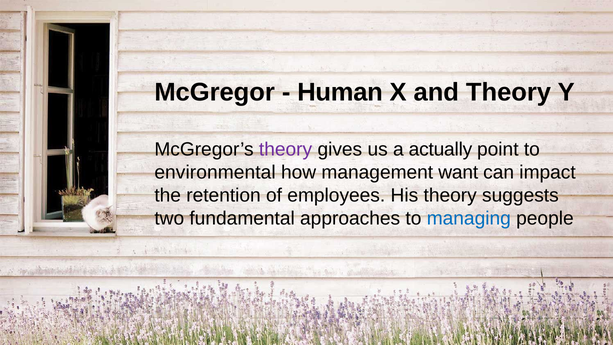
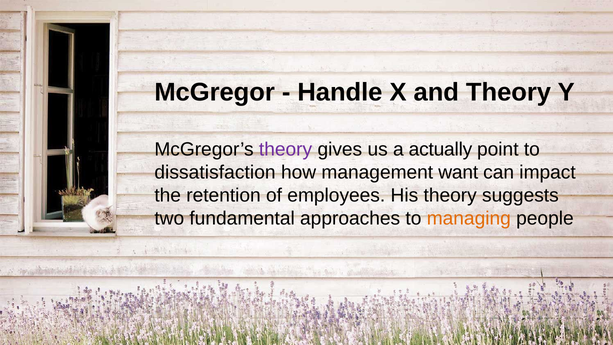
Human: Human -> Handle (340, 92)
environmental: environmental -> dissatisfaction (215, 172)
managing colour: blue -> orange (469, 218)
